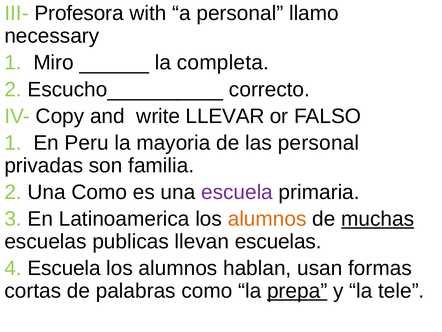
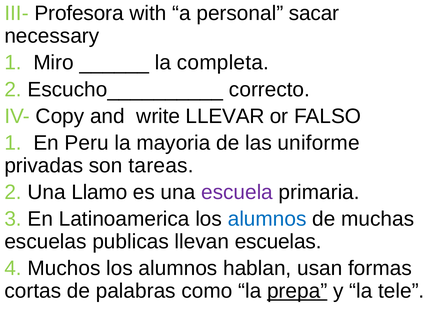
llamo: llamo -> sacar (314, 13)
las personal: personal -> uniforme (319, 143)
familia: familia -> tareas (161, 165)
Una Como: Como -> Llamo (99, 192)
alumnos colour: orange -> blue (267, 219)
muchas underline: present -> none (378, 219)
4 Escuela: Escuela -> Muchos (64, 268)
